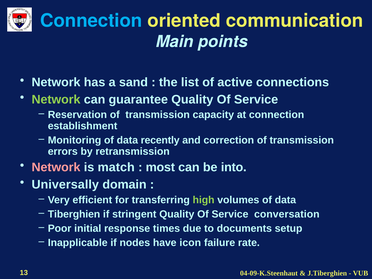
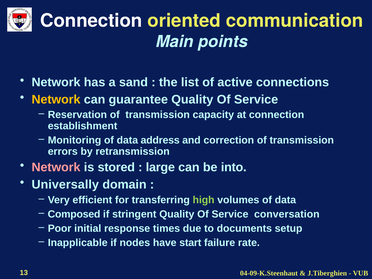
Connection colour: light blue -> white (91, 21)
Network colour: light green -> yellow (56, 99)
recently: recently -> address (160, 140)
match: match -> stored (116, 167)
most: most -> large (160, 167)
Tiberghien: Tiberghien -> Composed (74, 214)
icon: icon -> start (190, 243)
